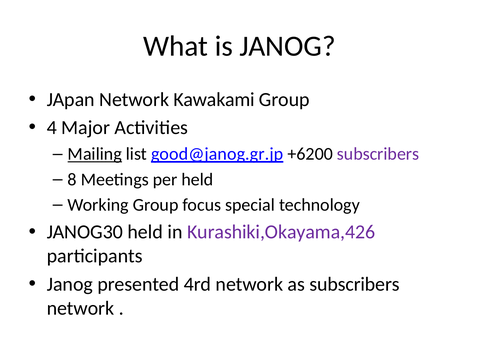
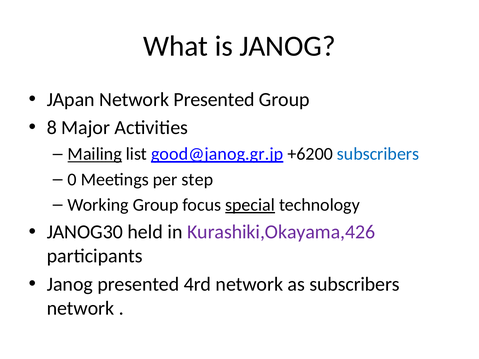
Network Kawakami: Kawakami -> Presented (214, 100)
4: 4 -> 8 (52, 128)
subscribers colour: purple -> blue (378, 154)
8: 8 -> 0 (72, 180)
per held: held -> step (197, 180)
special underline: none -> present (250, 205)
